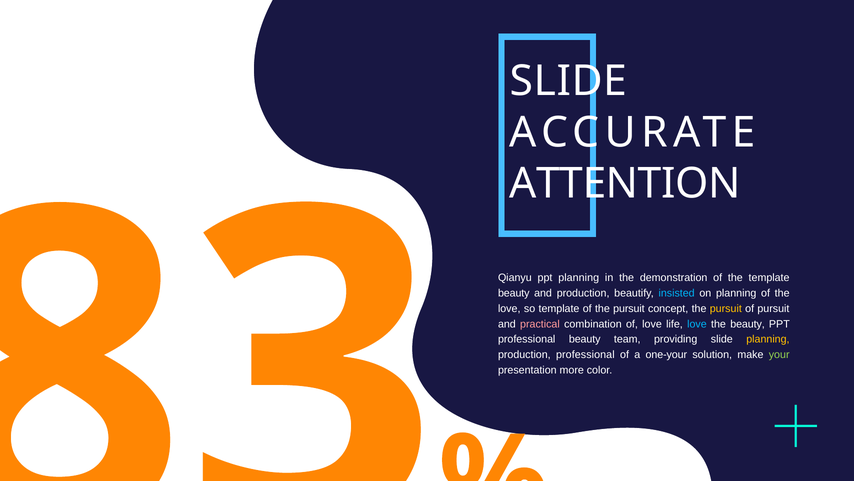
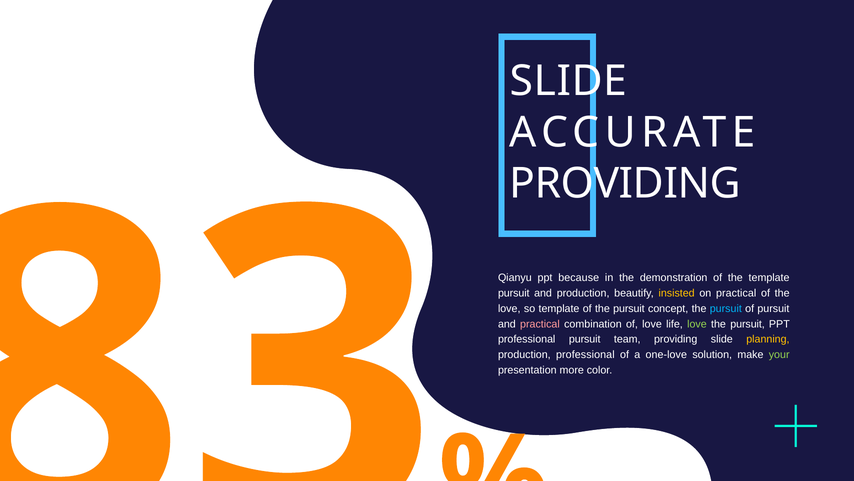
ATTENTION: ATTENTION -> PROVIDING (625, 183)
ppt planning: planning -> because (579, 277)
beauty: beauty -> pursuit (514, 293)
insisted colour: light blue -> yellow (677, 293)
on planning: planning -> practical (736, 293)
pursuit colour: yellow -> light blue (726, 308)
love colour: light blue -> light green (697, 324)
beauty: beauty -> pursuit (748, 324)
professional beauty: beauty -> pursuit (585, 339)
one-your: one-your -> one-love (666, 354)
